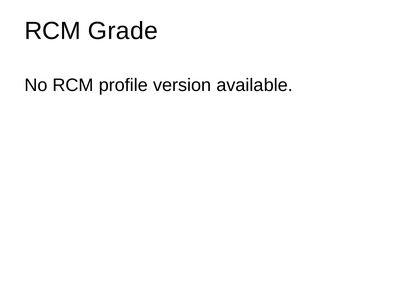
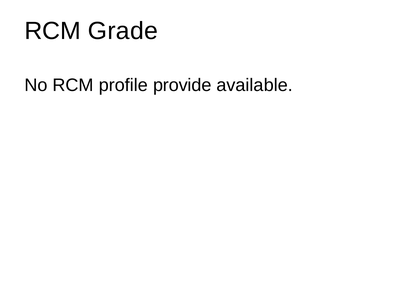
version: version -> provide (182, 85)
